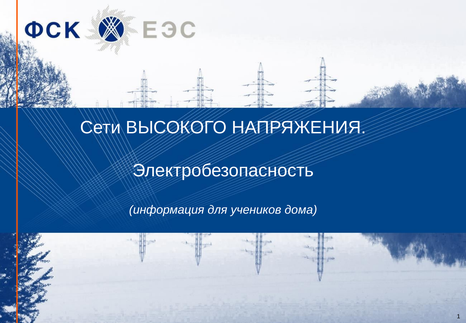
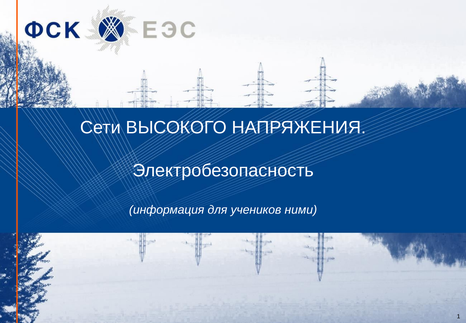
дома: дома -> ними (301, 210)
